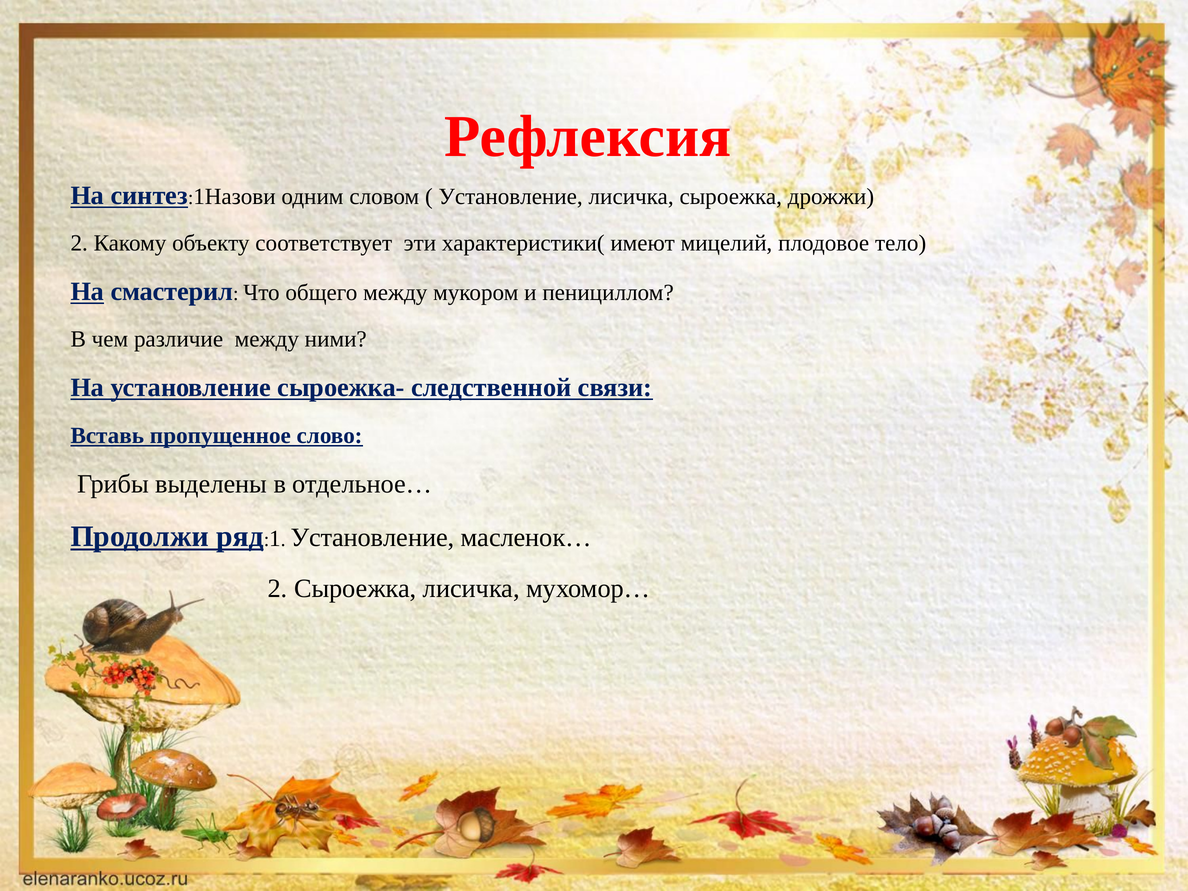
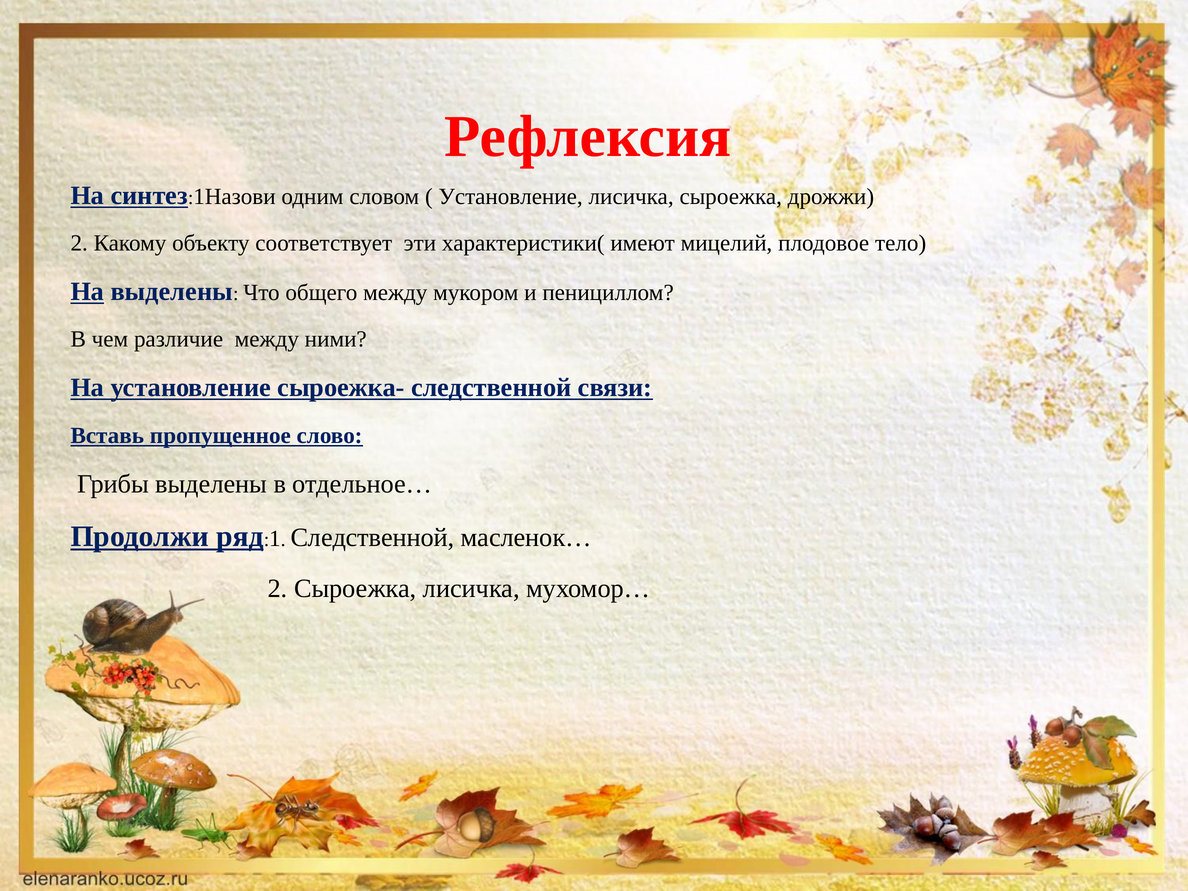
На смастерил: смастерил -> выделены (172, 292)
Установление: Установление -> Следственной (372, 537)
